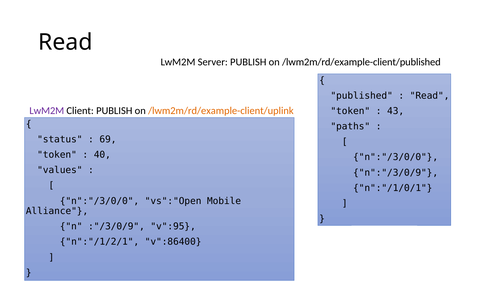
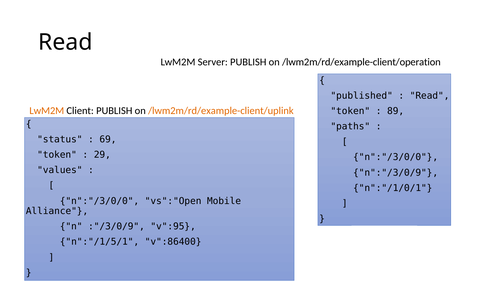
/lwm2m/rd/example-client/published: /lwm2m/rd/example-client/published -> /lwm2m/rd/example-client/operation (361, 62)
LwM2M colour: purple -> orange (47, 111)
43: 43 -> 89 (396, 111)
40: 40 -> 29 (102, 155)
n":"/1/2/1: n":"/1/2/1 -> n":"/1/5/1 (99, 242)
